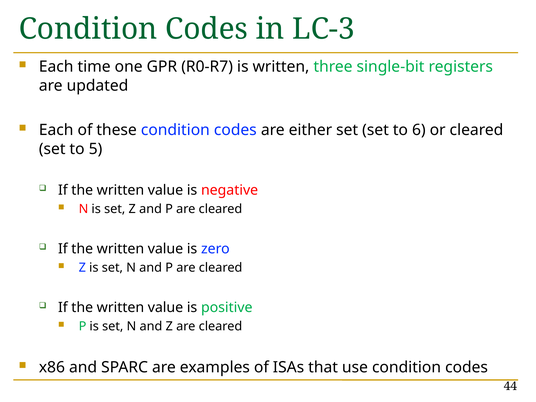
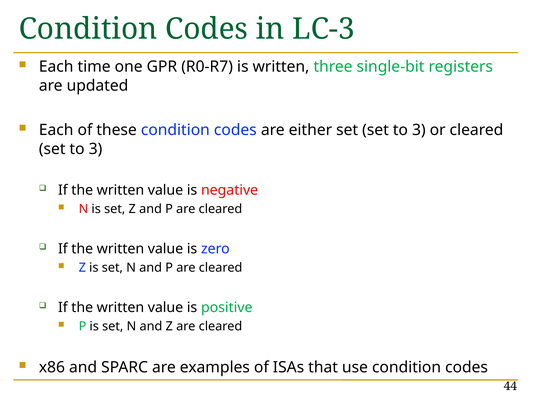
set set to 6: 6 -> 3 (419, 130)
5: 5 -> 3 (95, 149)
